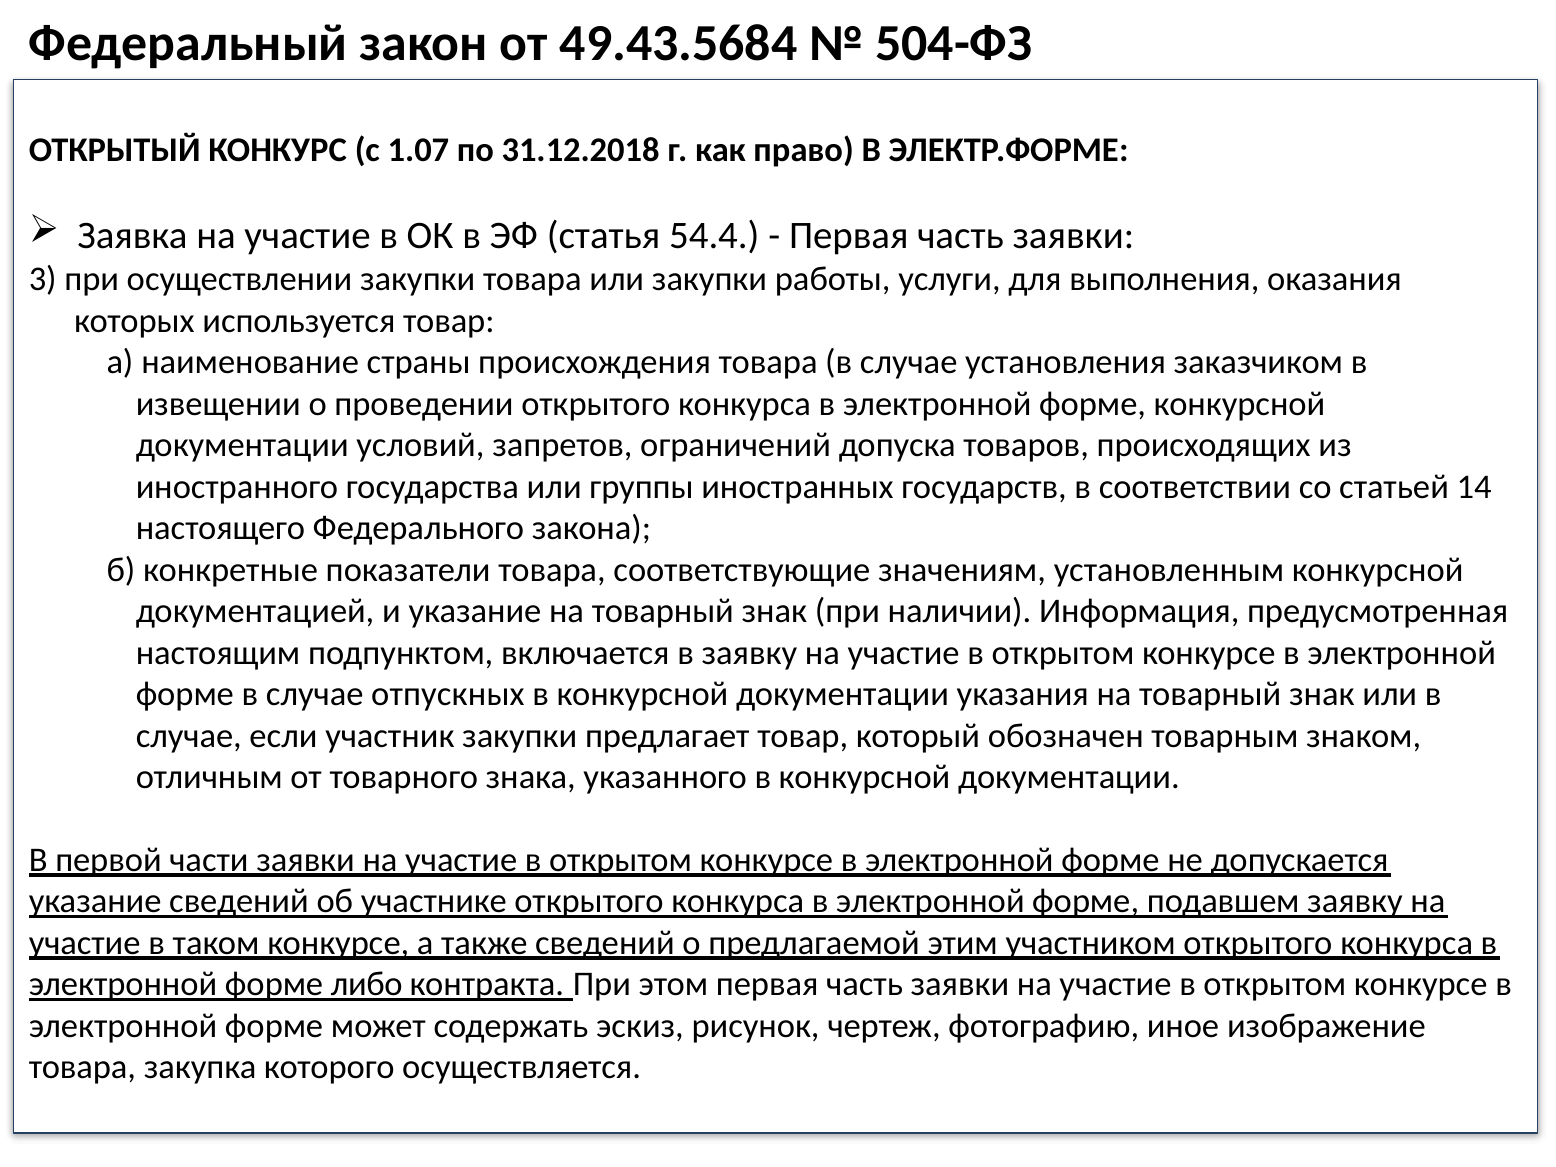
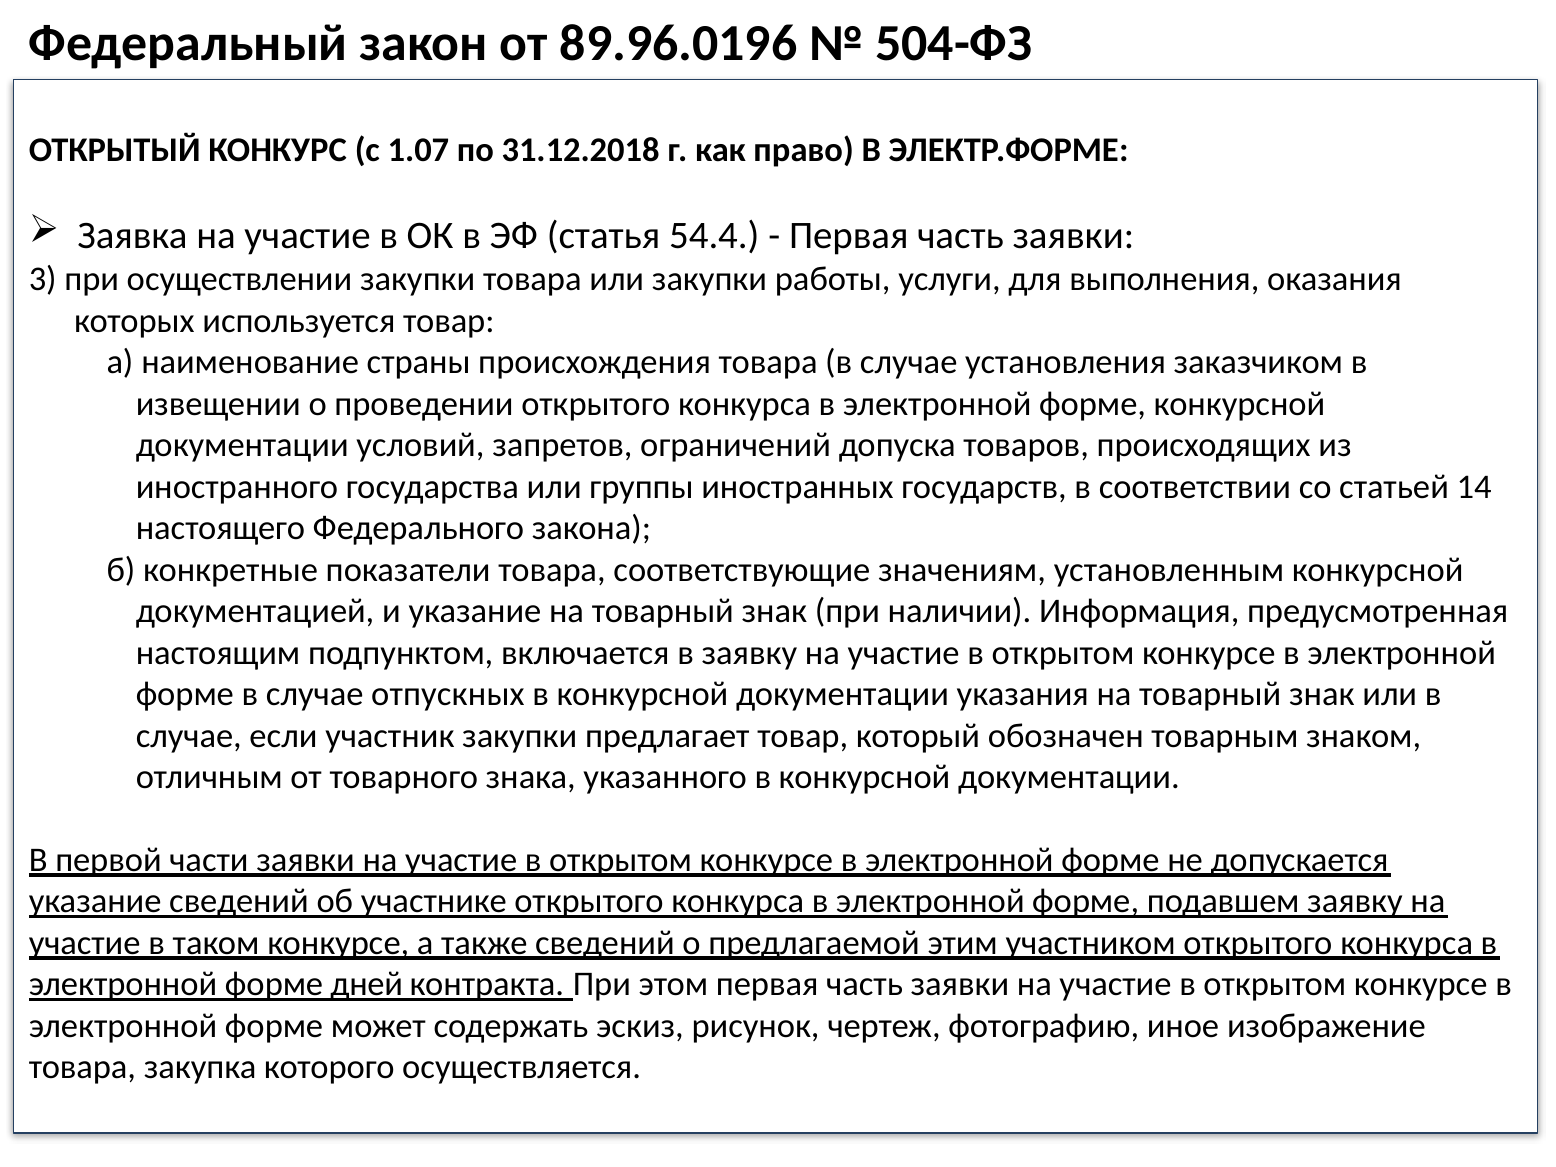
49.43.5684: 49.43.5684 -> 89.96.0196 (679, 43)
либо: либо -> дней (367, 984)
